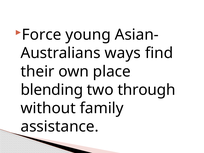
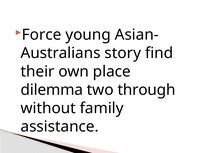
ways: ways -> story (123, 53)
blending: blending -> dilemma (52, 90)
